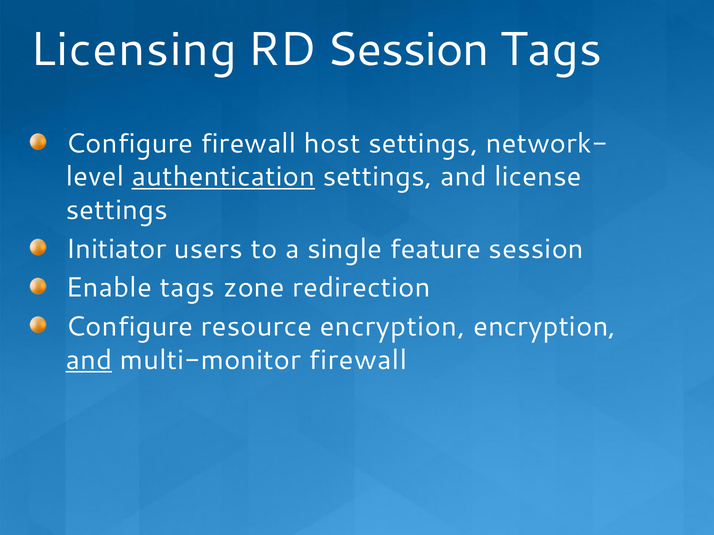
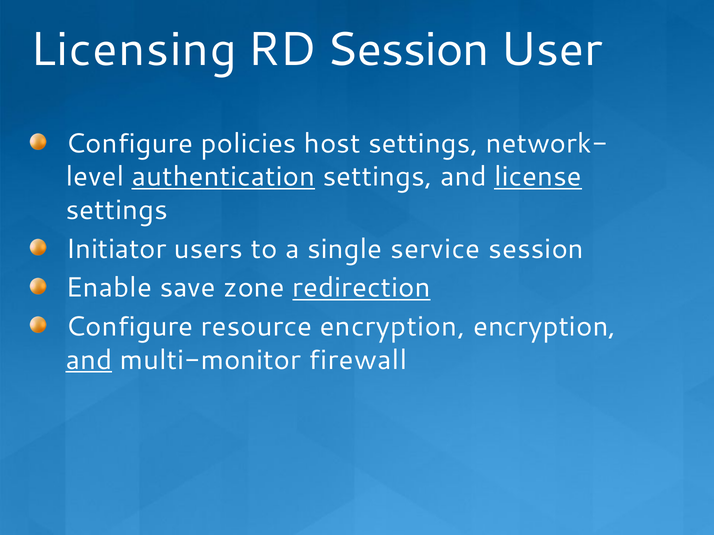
Session Tags: Tags -> User (551, 50)
Configure firewall: firewall -> policies (249, 144)
license underline: none -> present (538, 177)
feature: feature -> service (435, 249)
Enable tags: tags -> save (188, 288)
redirection underline: none -> present (361, 288)
